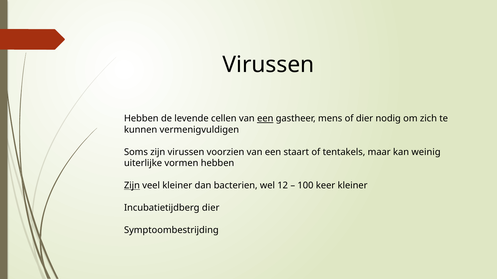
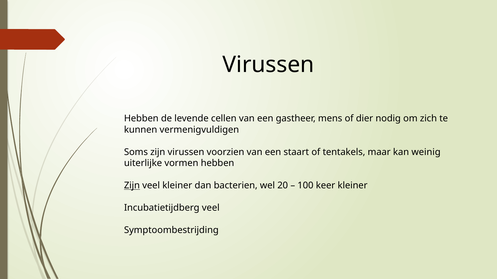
een underline: present -> none (265, 119)
12: 12 -> 20 (283, 186)
Incubatietijdberg dier: dier -> veel (211, 208)
